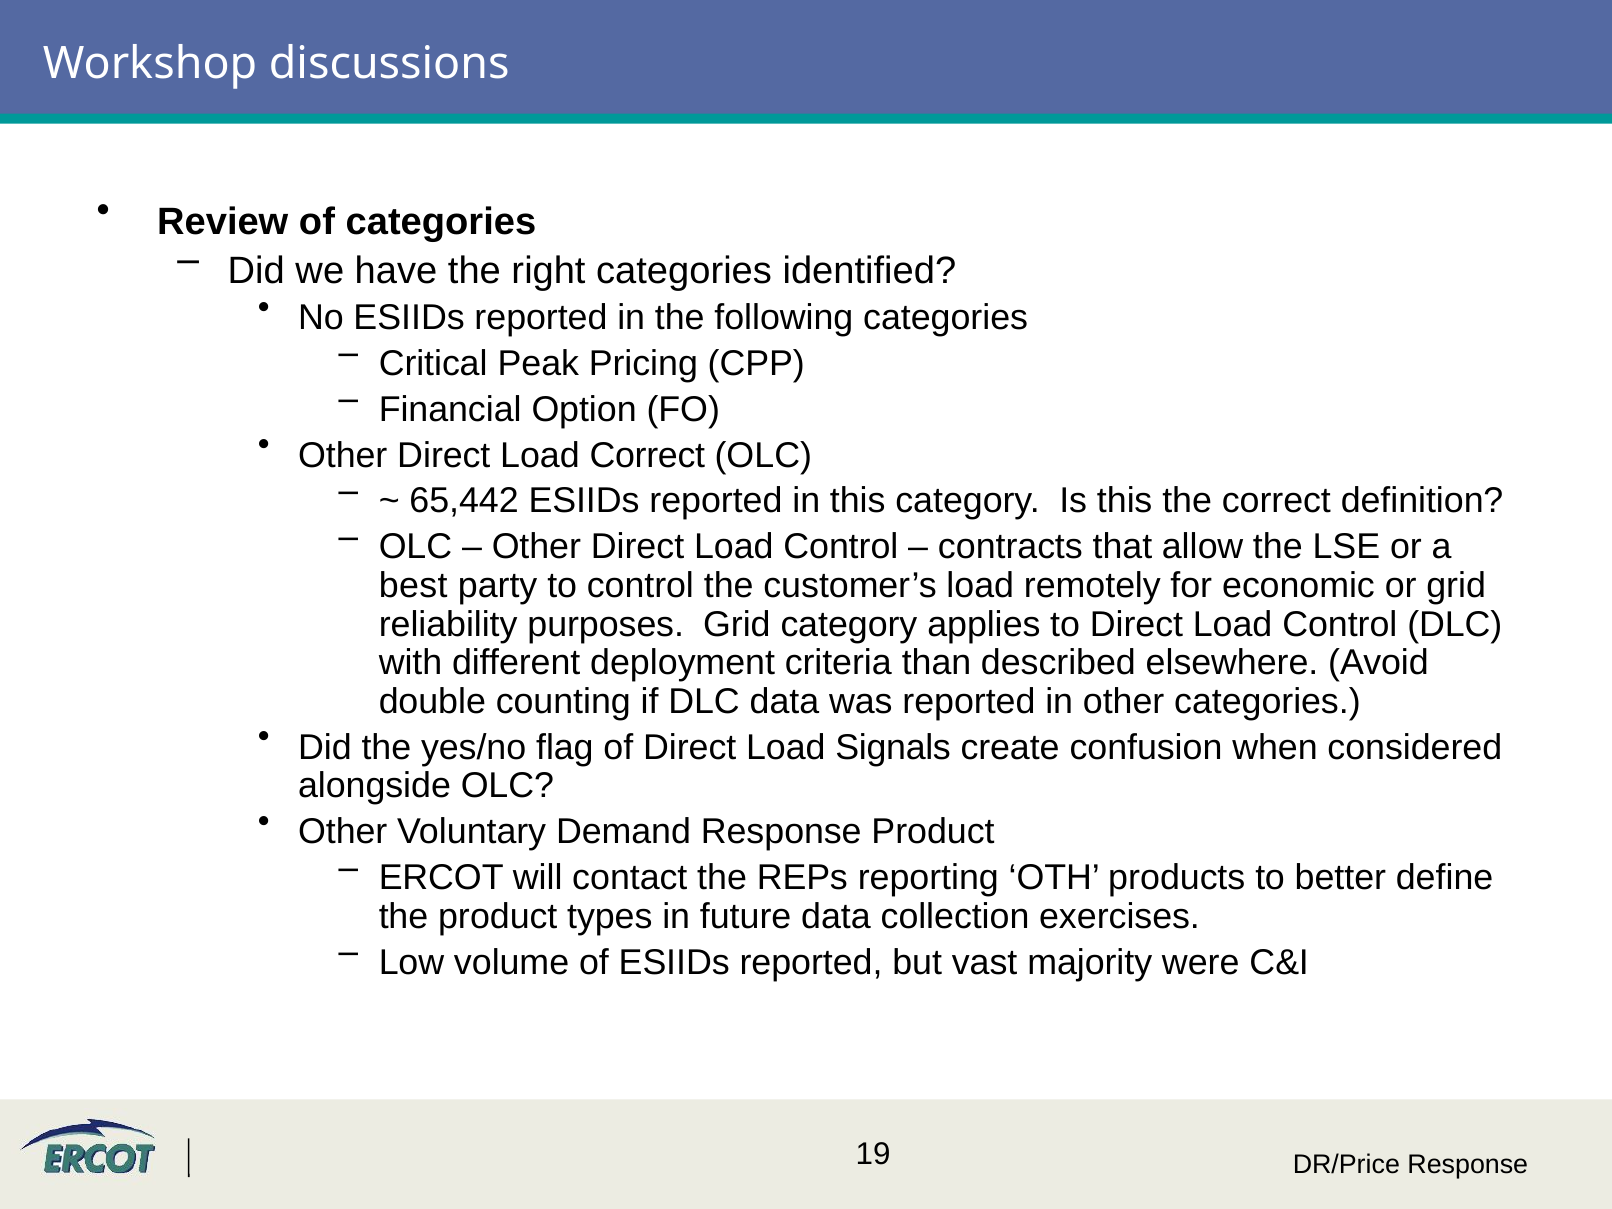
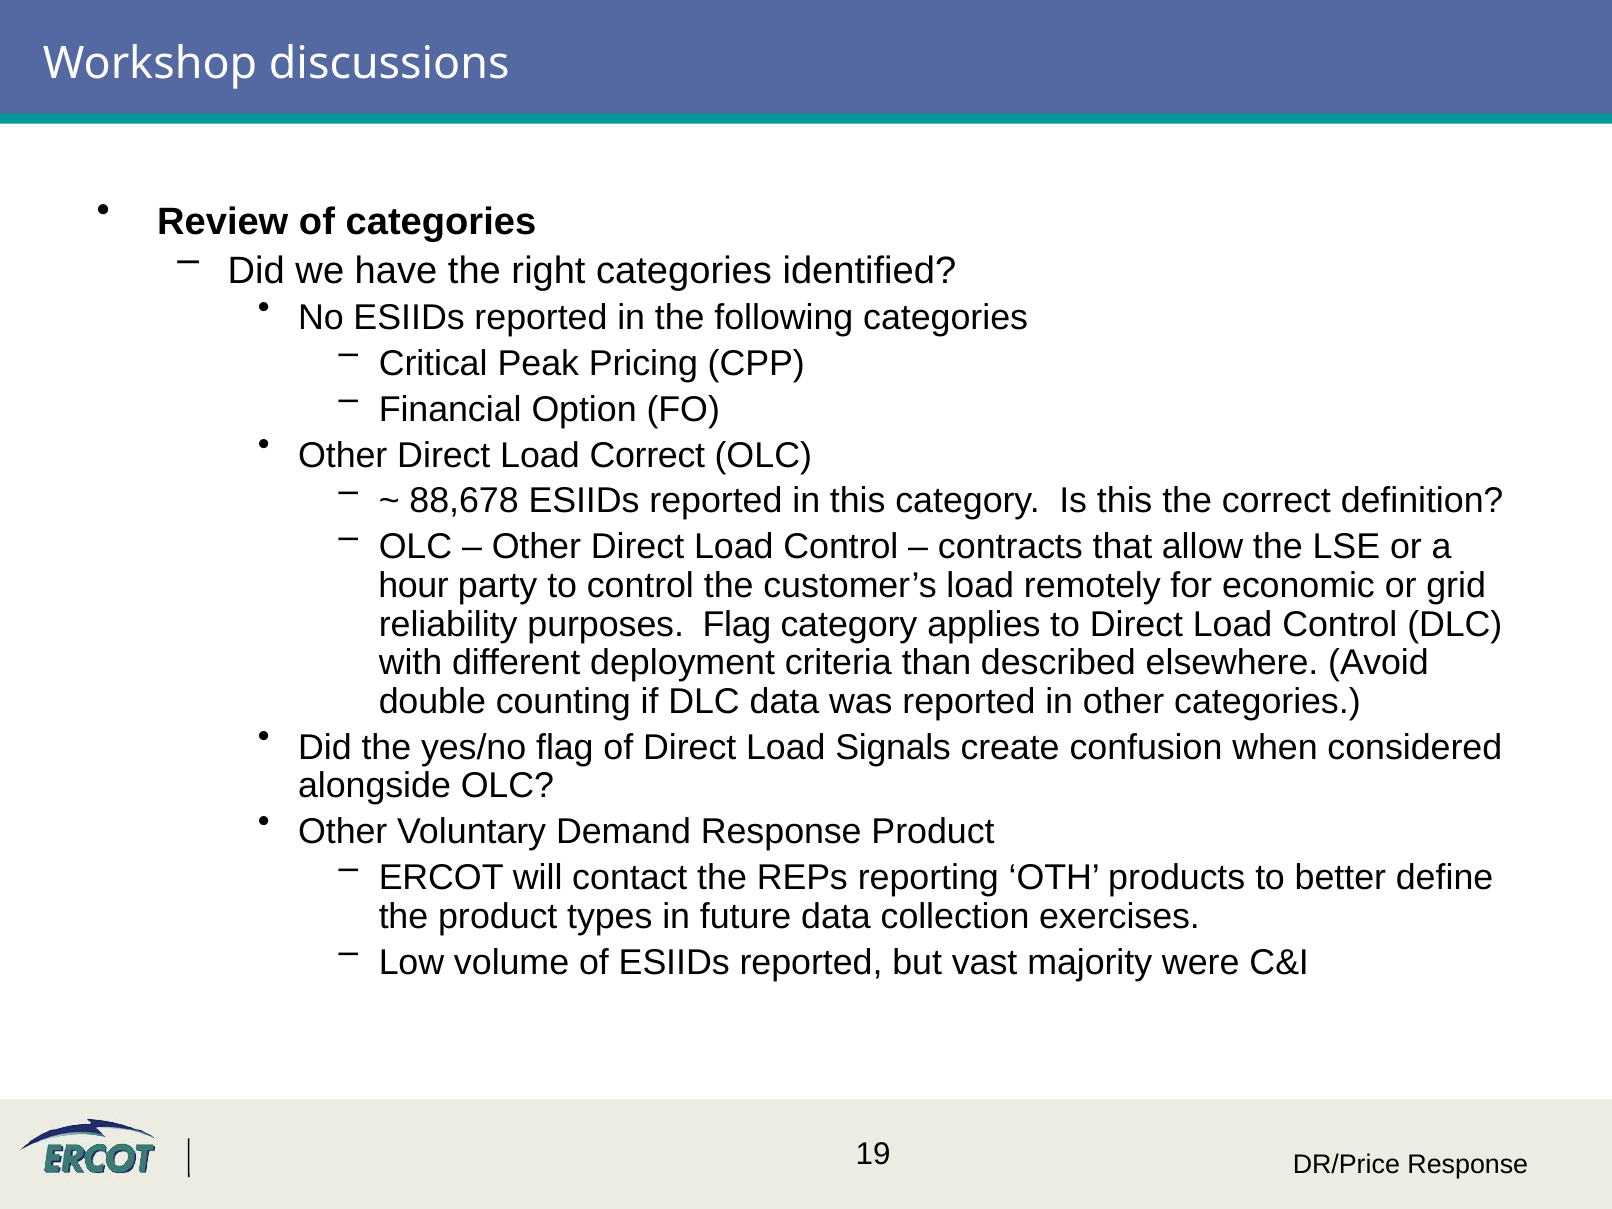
65,442: 65,442 -> 88,678 (464, 501)
best: best -> hour (414, 586)
purposes Grid: Grid -> Flag (737, 624)
